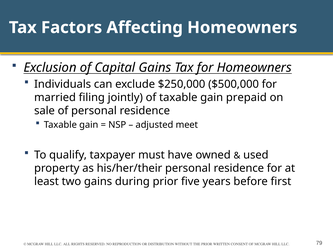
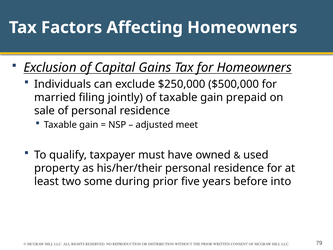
two gains: gains -> some (98, 181)
first: first -> into (281, 181)
